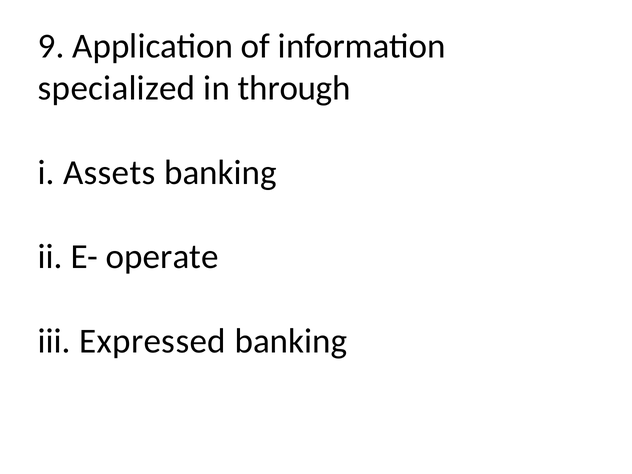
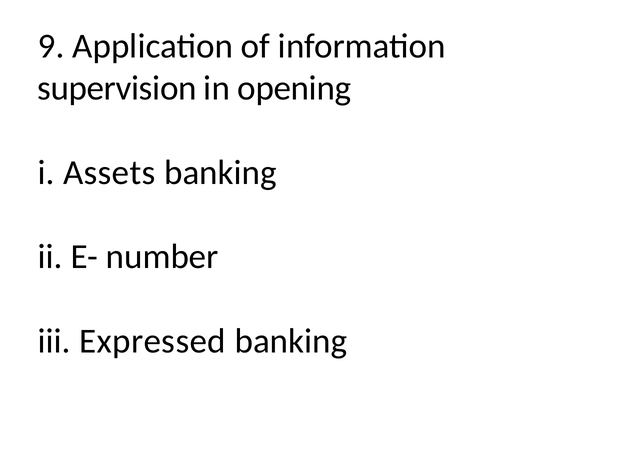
specialized: specialized -> supervision (117, 88)
through: through -> opening (294, 88)
operate: operate -> number (162, 257)
